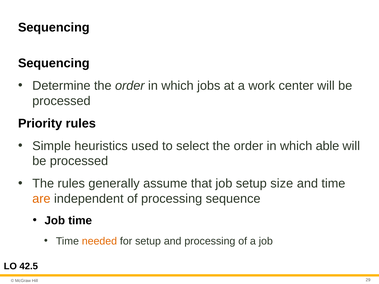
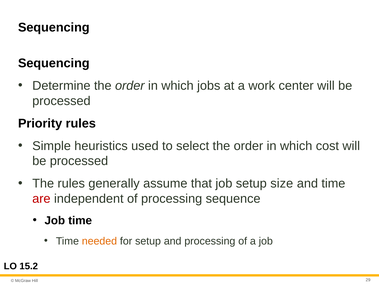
able: able -> cost (327, 146)
are colour: orange -> red (41, 199)
42.5: 42.5 -> 15.2 (29, 267)
